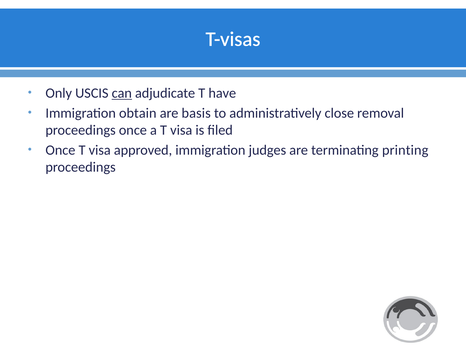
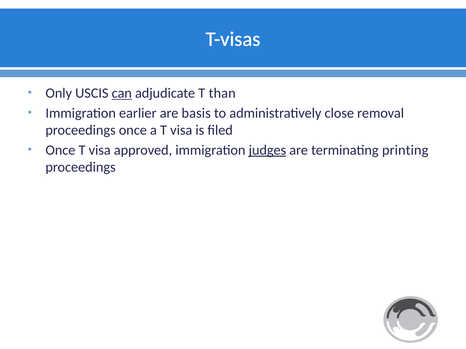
have: have -> than (222, 93)
obtain: obtain -> earlier (138, 113)
judges underline: none -> present (267, 150)
